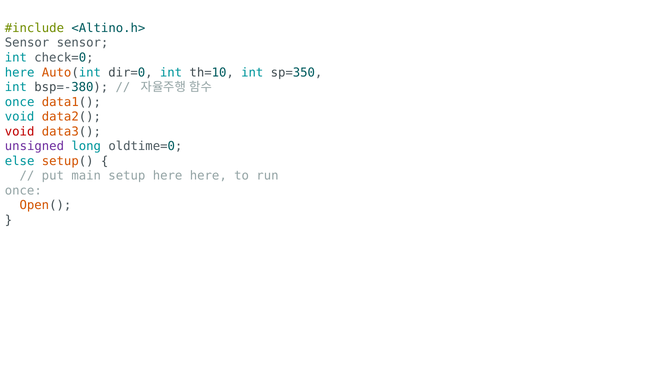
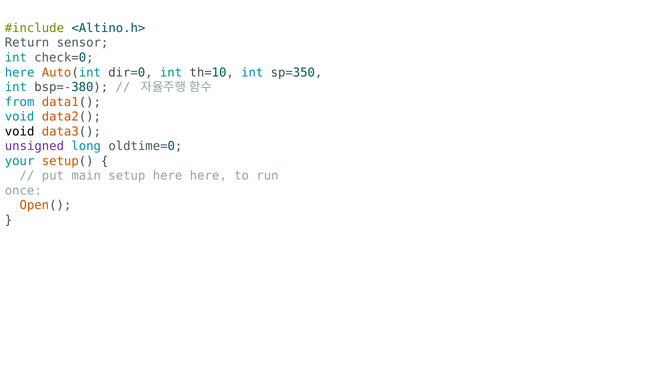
Sensor: Sensor -> Return (27, 43)
once: once -> from (20, 102)
void colour: red -> black (20, 131)
else: else -> your (20, 161)
